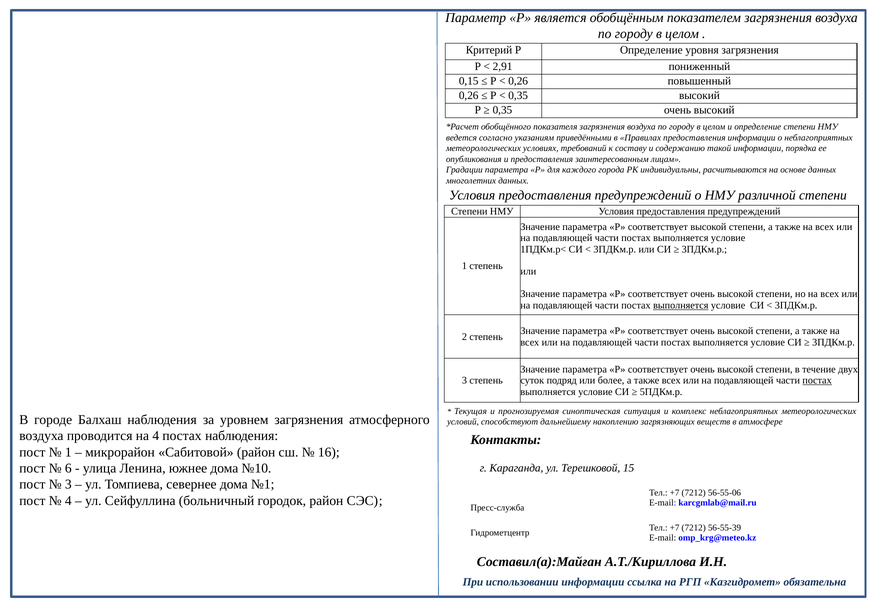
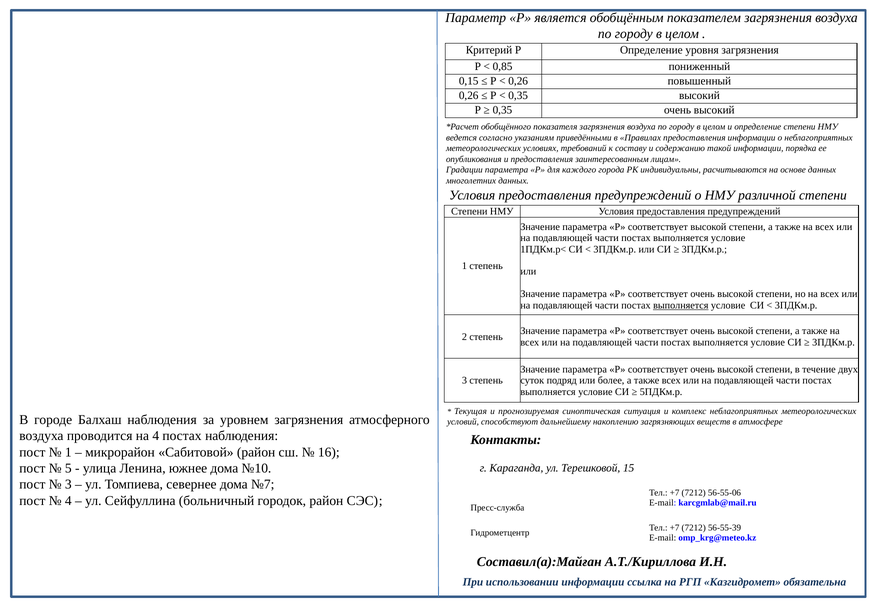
2,91: 2,91 -> 0,85 (503, 67)
постах underline: present -> none (817, 381)
6: 6 -> 5 (68, 468)
№1: №1 -> №7 (263, 485)
